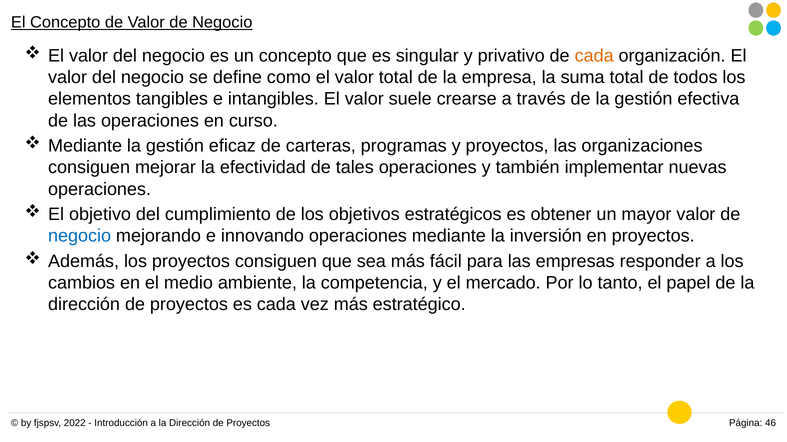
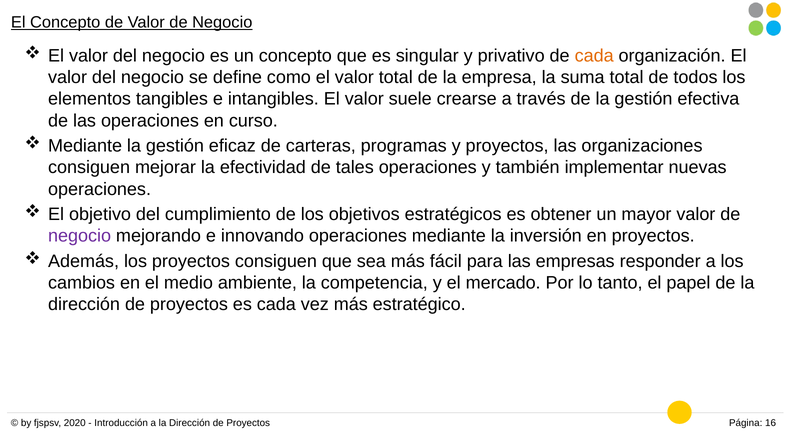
negocio colour: blue -> purple (80, 236)
2022: 2022 -> 2020 (75, 424)
46: 46 -> 16 (771, 424)
